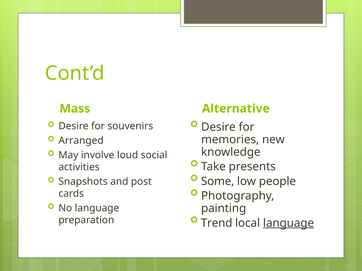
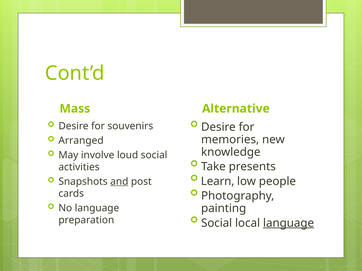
Some: Some -> Learn (218, 182)
and underline: none -> present (119, 182)
Trend: Trend -> Social (217, 223)
